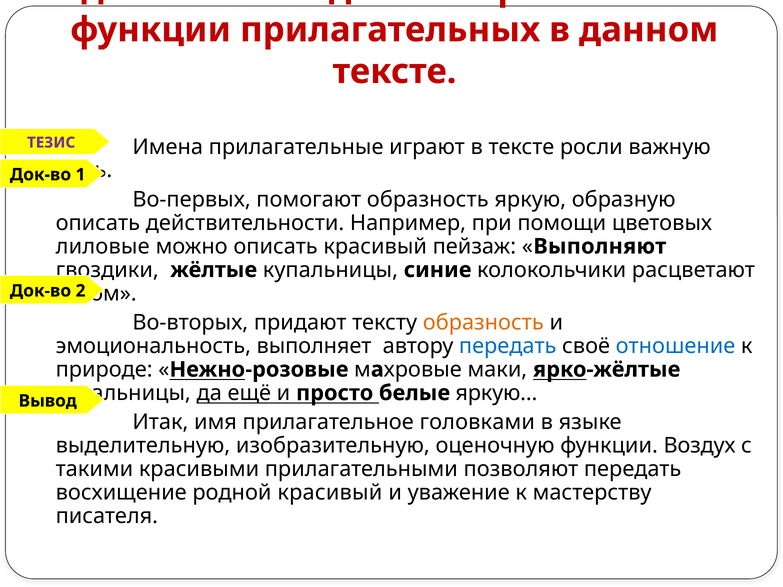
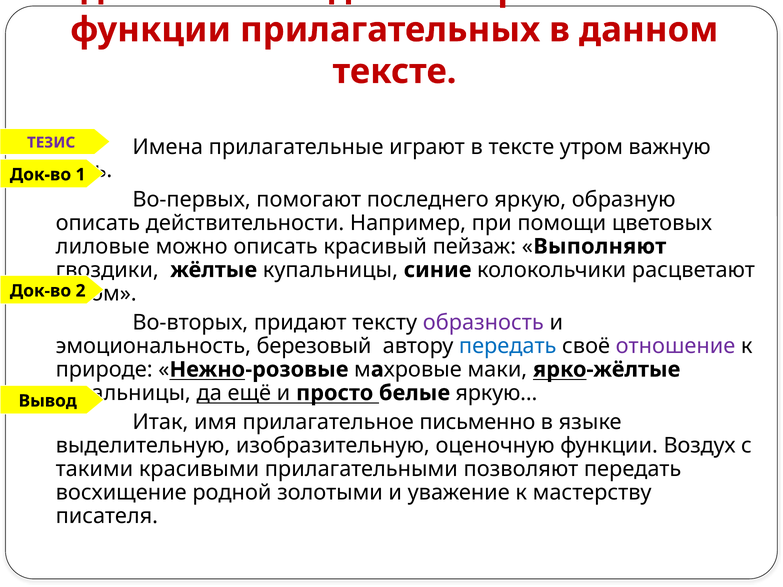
росли: росли -> утром (591, 147)
помогают образность: образность -> последнего (428, 200)
образность colour: orange -> purple (483, 323)
выполняет: выполняет -> березовый (314, 346)
отношение colour: blue -> purple (676, 346)
головками: головками -> письменно (477, 422)
родной красивый: красивый -> золотыми (330, 493)
